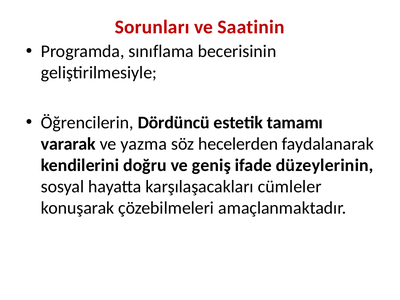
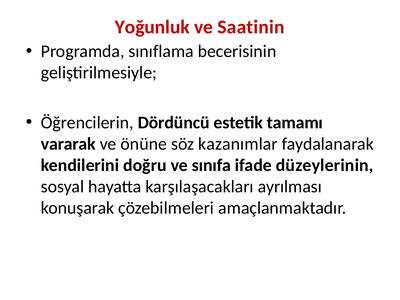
Sorunları: Sorunları -> Yoğunluk (152, 27)
yazma: yazma -> önüne (144, 144)
hecelerden: hecelerden -> kazanımlar (238, 144)
geniş: geniş -> sınıfa (211, 165)
cümleler: cümleler -> ayrılması (290, 187)
